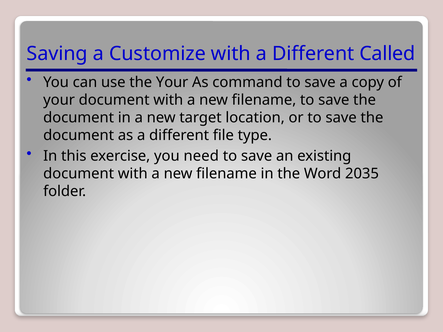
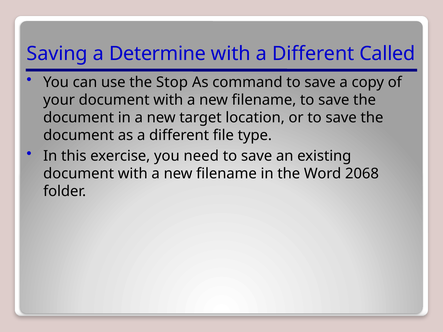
Customize: Customize -> Determine (158, 54)
the Your: Your -> Stop (172, 82)
2035: 2035 -> 2068 (362, 174)
